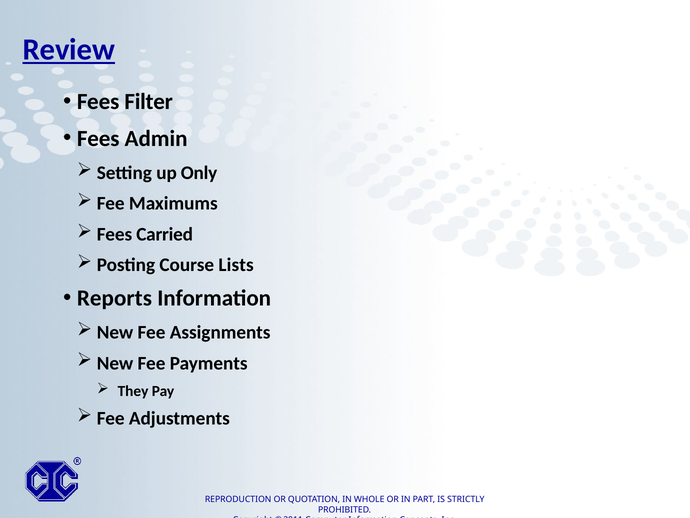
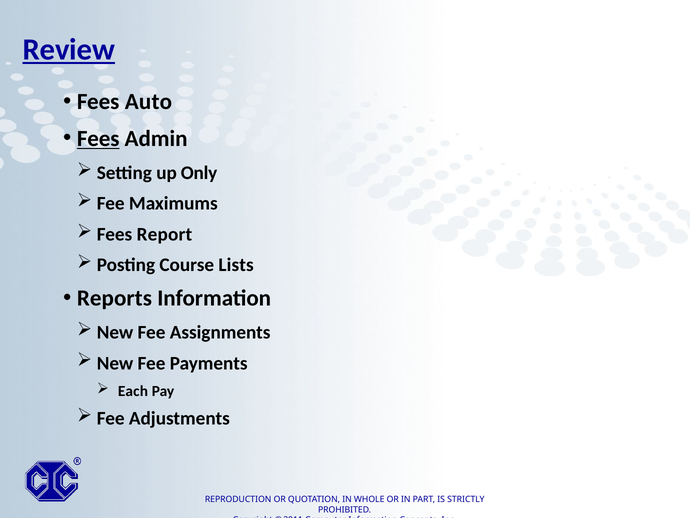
Filter: Filter -> Auto (148, 102)
Fees underline: none -> present (98, 138)
Carried: Carried -> Report (164, 234)
They: They -> Each (133, 391)
